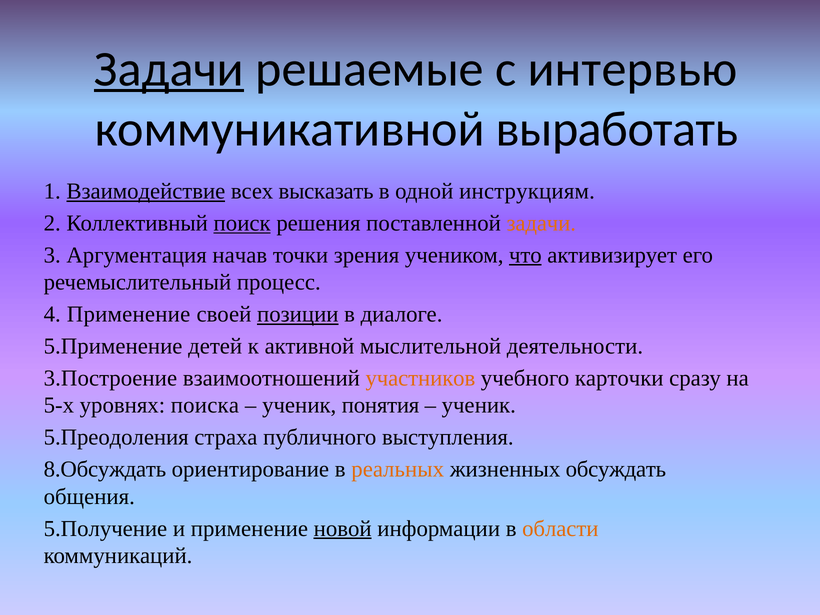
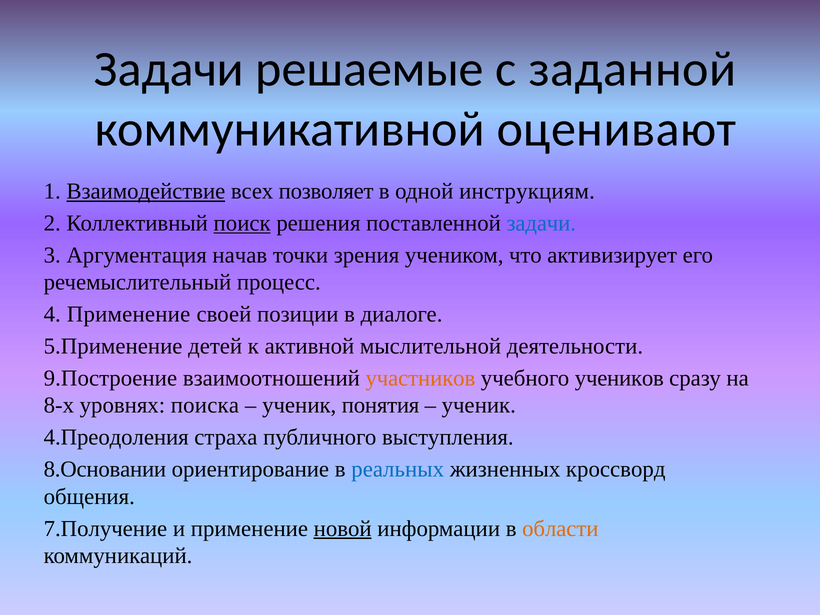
Задачи underline: present -> none (169, 69)
интервью: интервью -> заданной (632, 69)
выработать: выработать -> оценивают (616, 129)
высказать: высказать -> позволяет (326, 191)
задачи colour: orange -> blue (541, 223)
что underline: present -> none (525, 255)
позиции underline: present -> none (298, 314)
3.Построение: 3.Построение -> 9.Построение (110, 378)
карточки: карточки -> учеников (619, 378)
5-х: 5-х -> 8-х (59, 405)
5.Преодоления: 5.Преодоления -> 4.Преодоления (116, 437)
8.Обсуждать: 8.Обсуждать -> 8.Основании (105, 469)
реальных colour: orange -> blue (398, 469)
обсуждать: обсуждать -> кроссворд (616, 469)
5.Получение: 5.Получение -> 7.Получение (105, 528)
